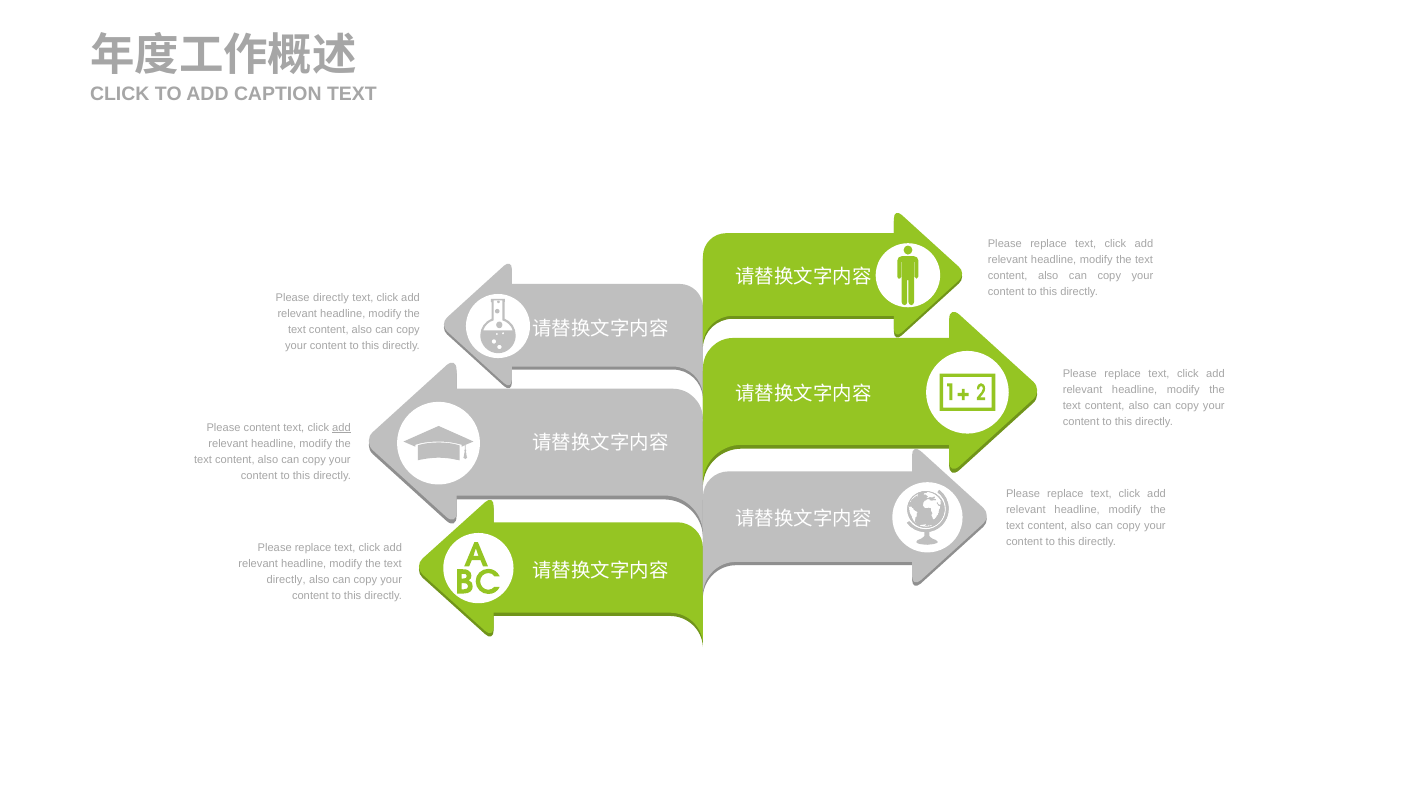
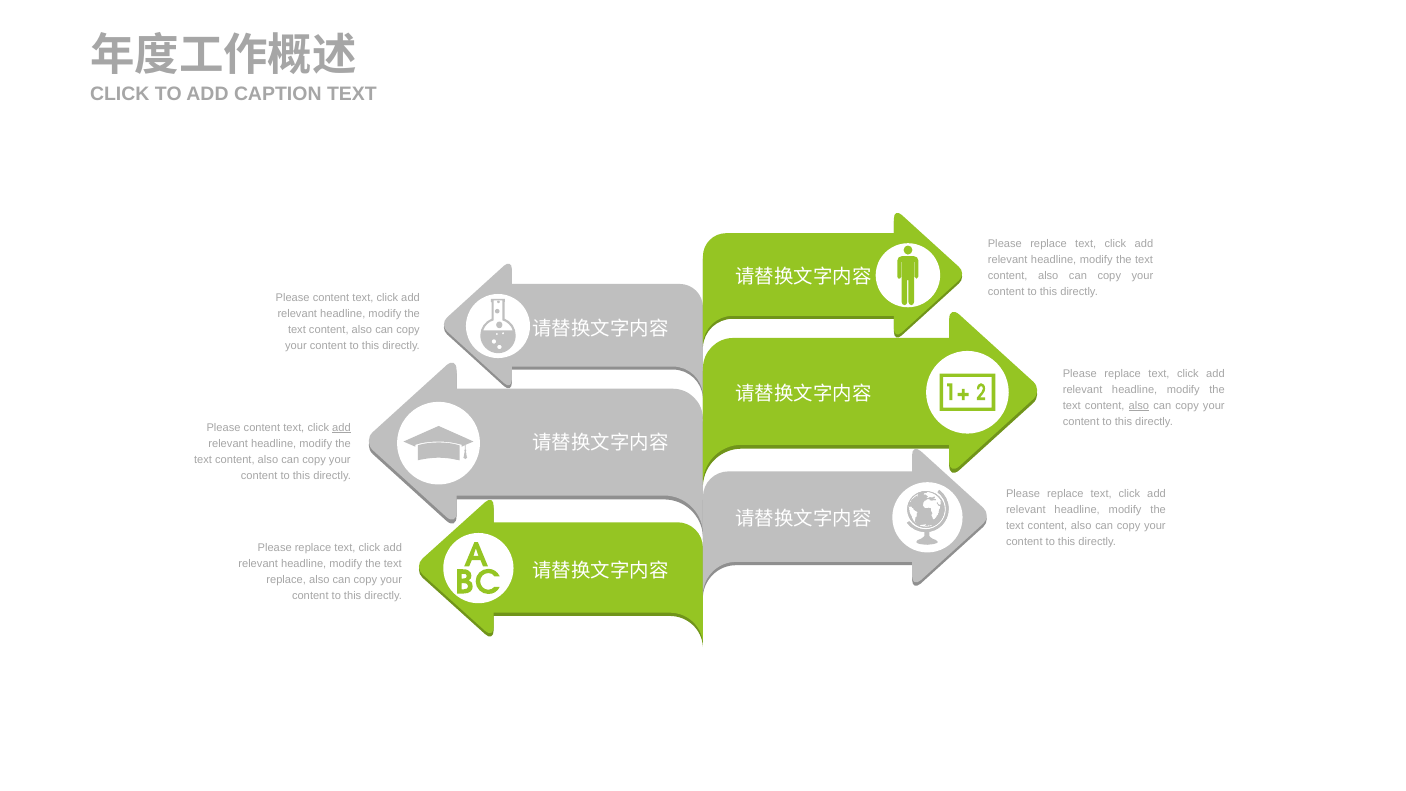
directly: directly -> content (331, 298)
also underline: none -> present (1139, 406)
directly: directly -> replace (286, 580)
